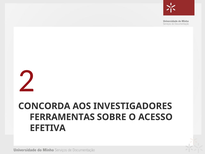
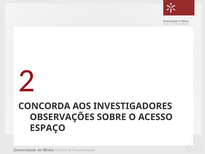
FERRAMENTAS: FERRAMENTAS -> OBSERVAÇÕES (62, 117)
EFETIVA: EFETIVA -> ESPAÇO (48, 128)
